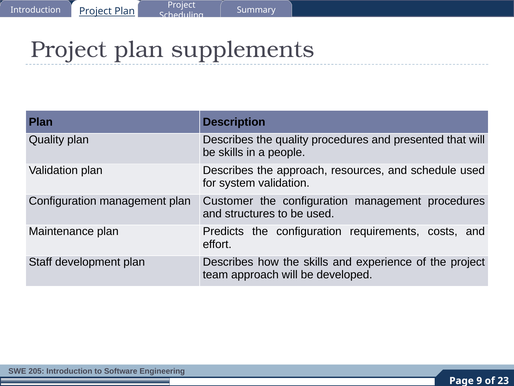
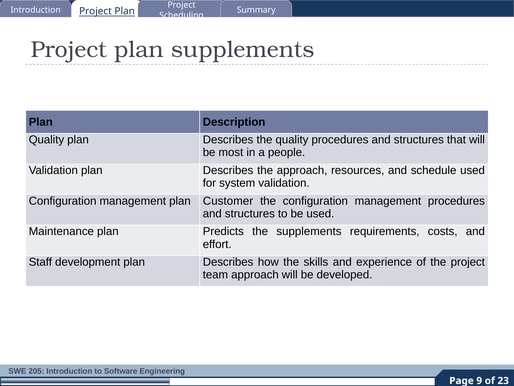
quality procedures and presented: presented -> structures (419, 140)
be skills: skills -> most (231, 152)
Predicts the configuration: configuration -> supplements (309, 231)
